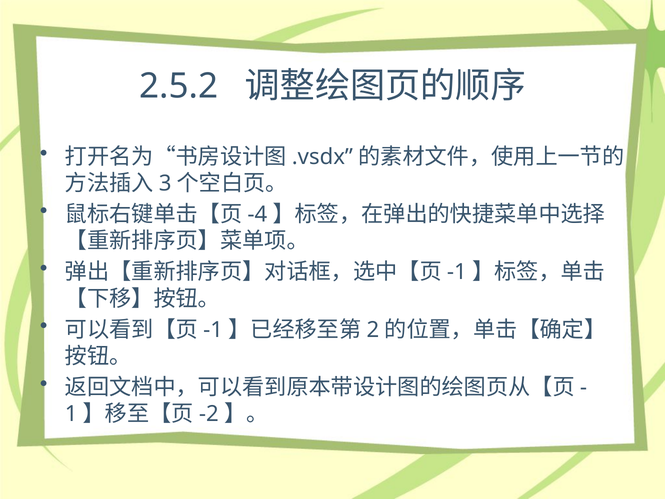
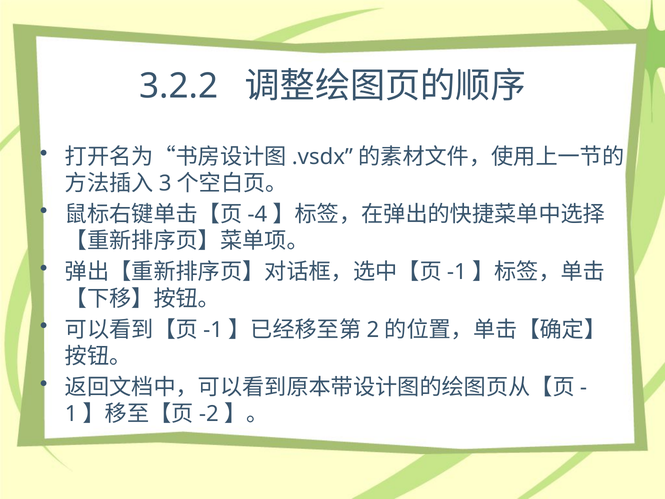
2.5.2: 2.5.2 -> 3.2.2 (179, 86)
